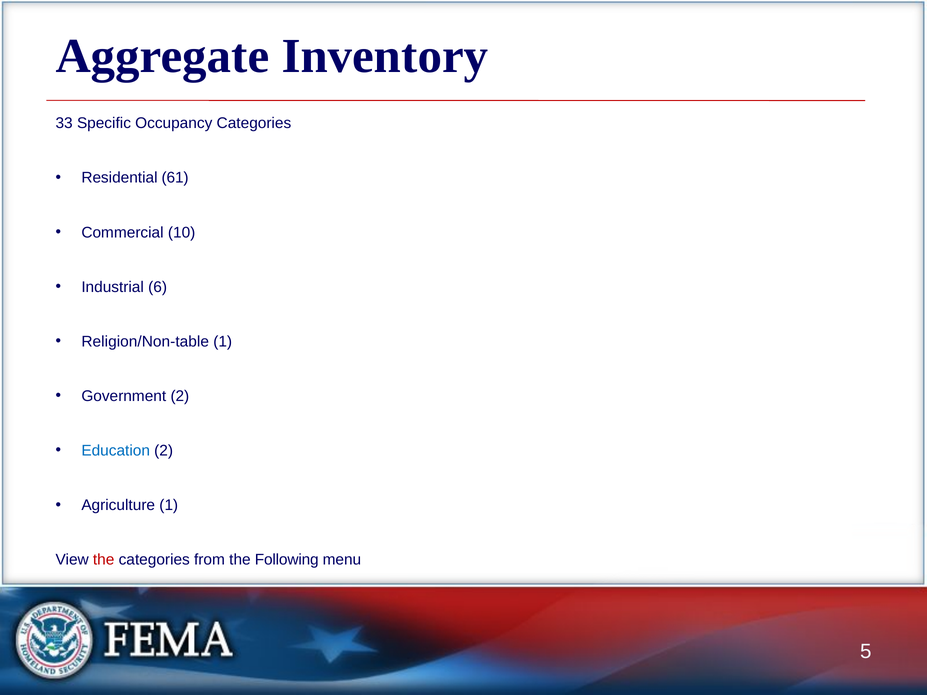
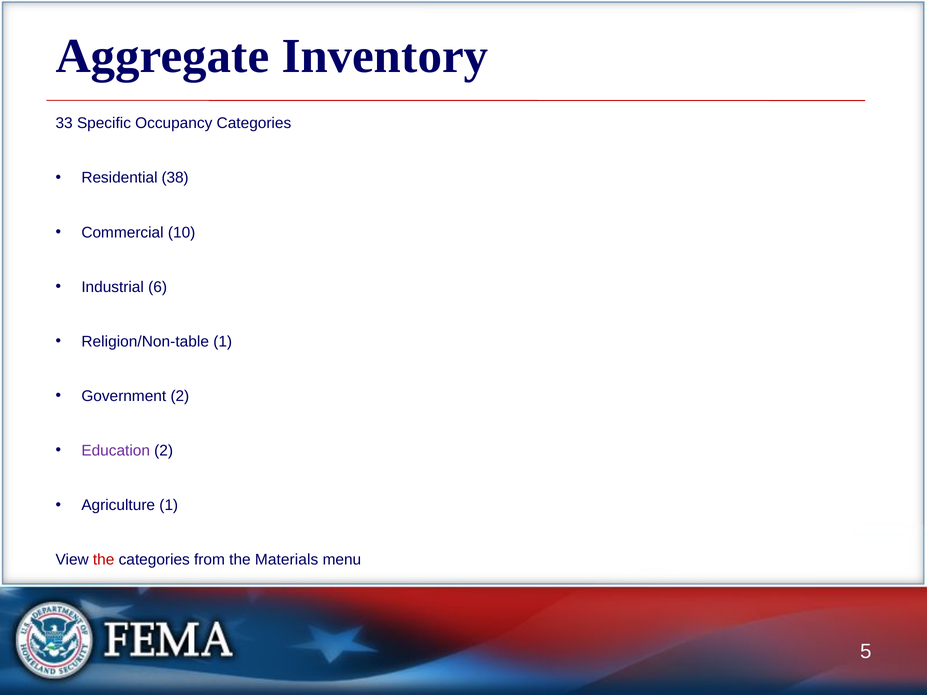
61: 61 -> 38 (175, 178)
Education colour: blue -> purple (116, 451)
Following: Following -> Materials (287, 560)
